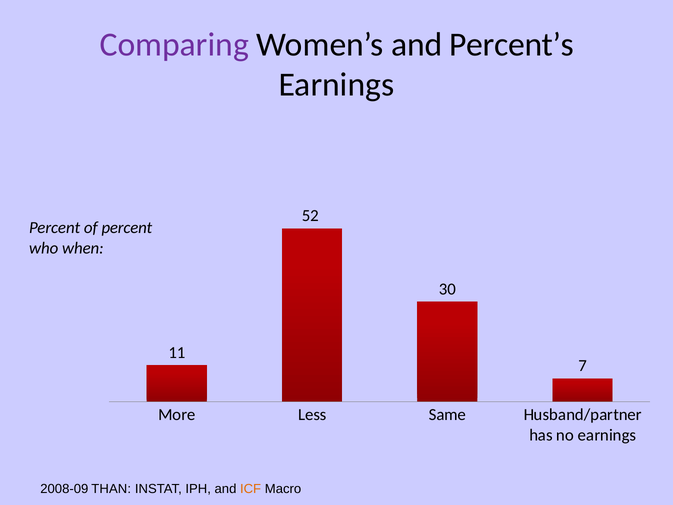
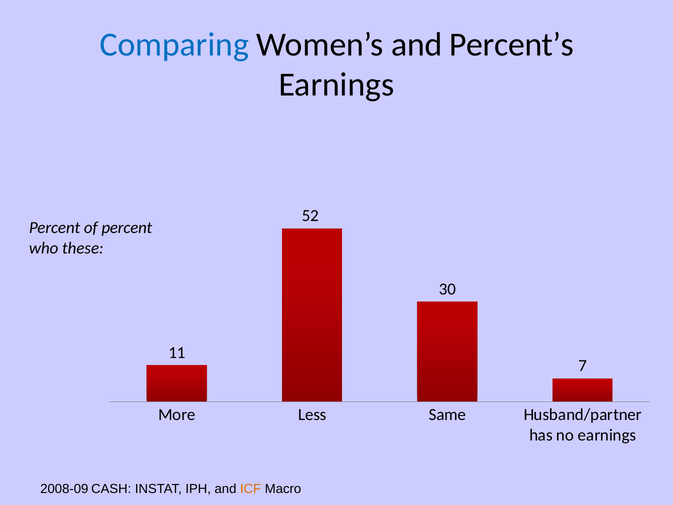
Comparing colour: purple -> blue (174, 44)
when: when -> these (83, 248)
THAN: THAN -> CASH (111, 489)
